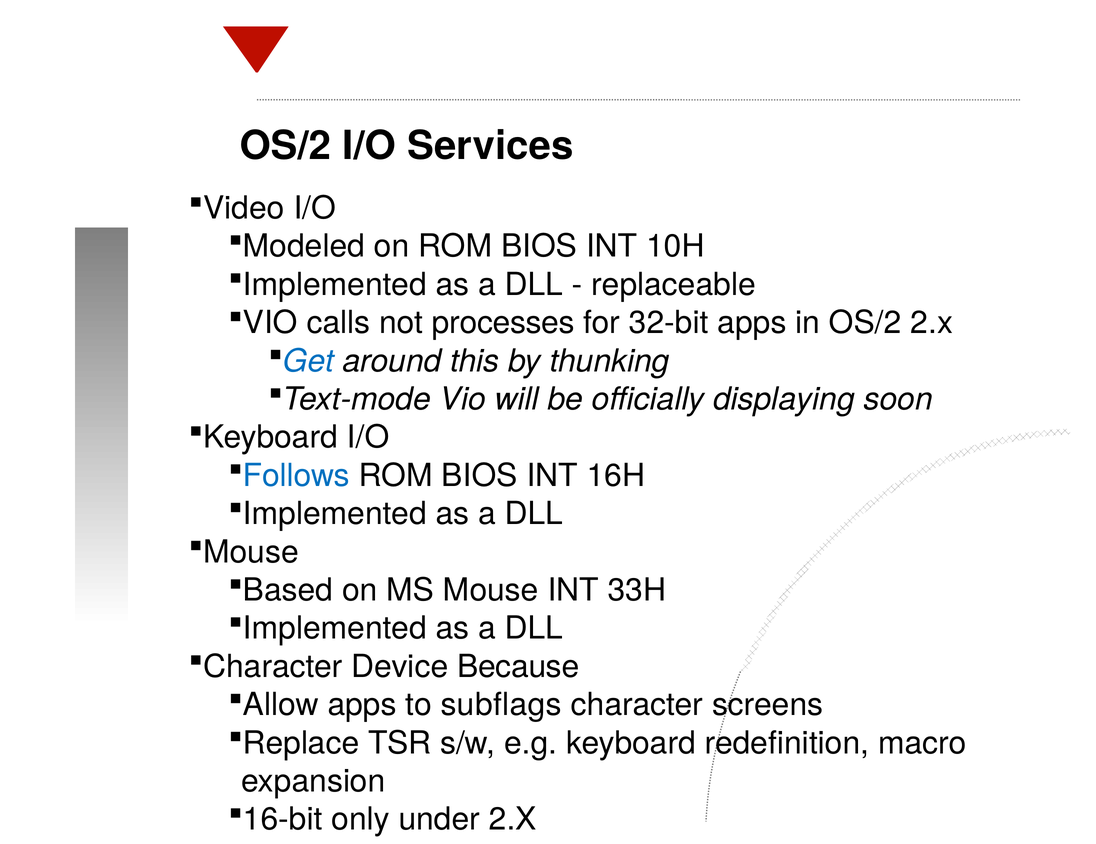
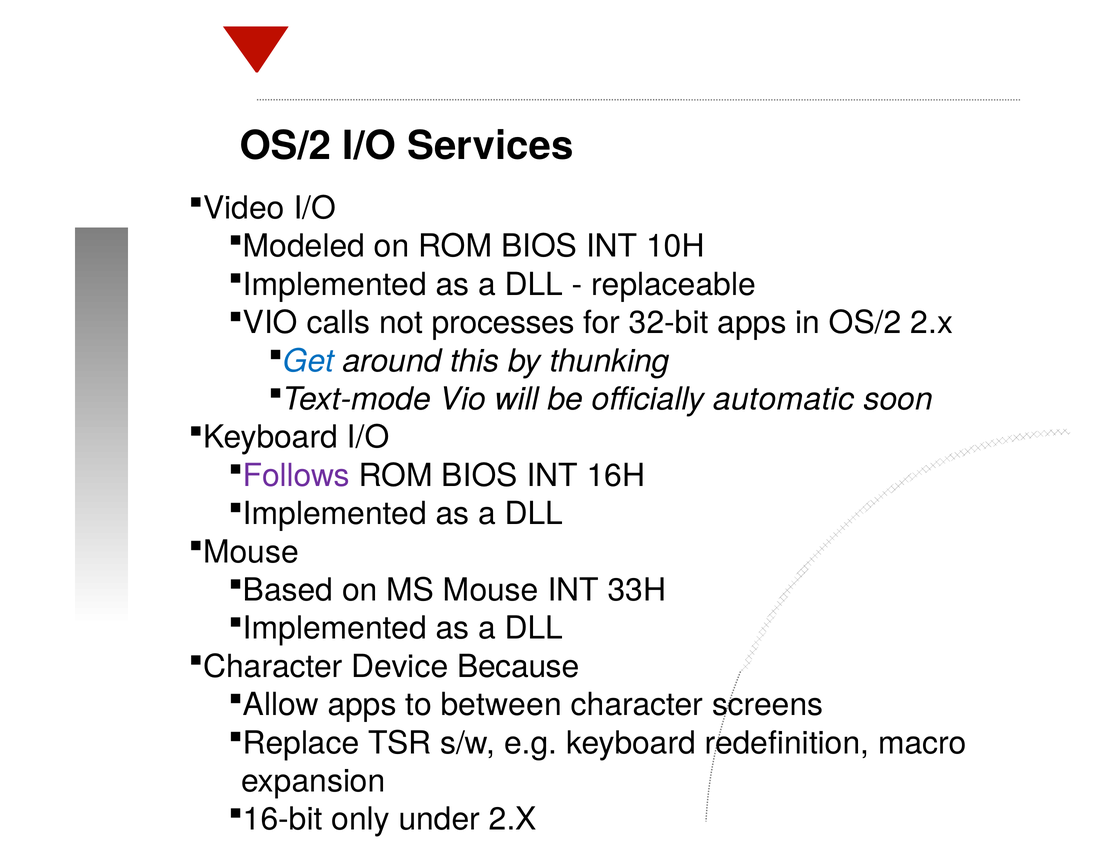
displaying: displaying -> automatic (784, 400)
Follows colour: blue -> purple (296, 476)
subflags: subflags -> between (501, 705)
